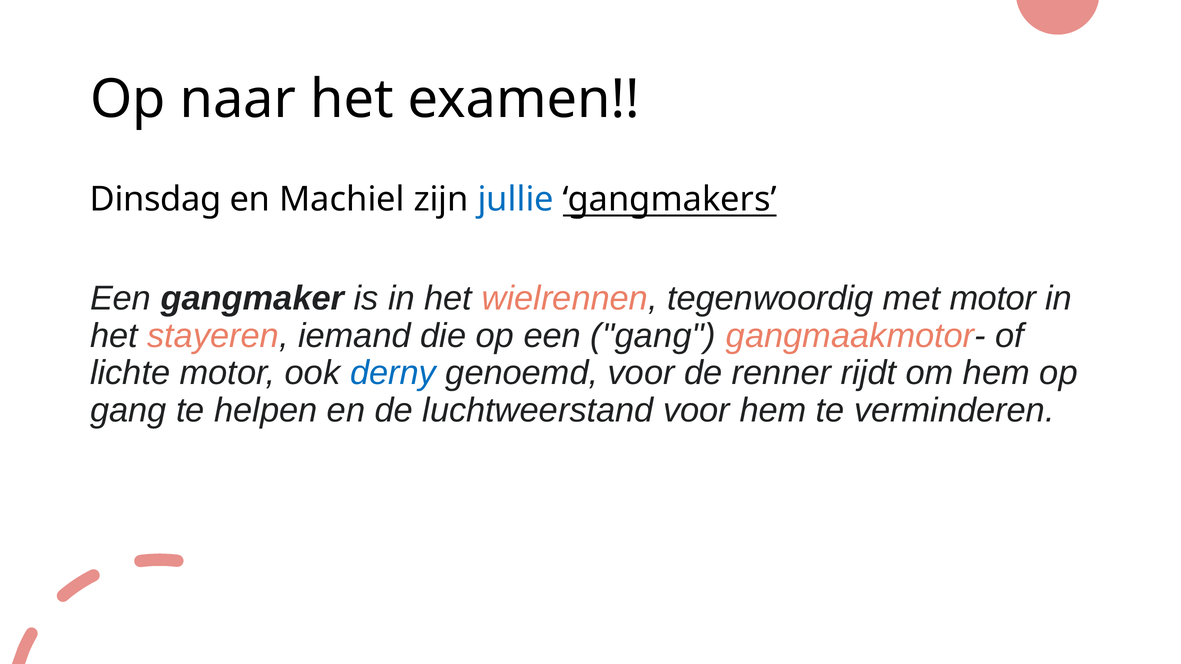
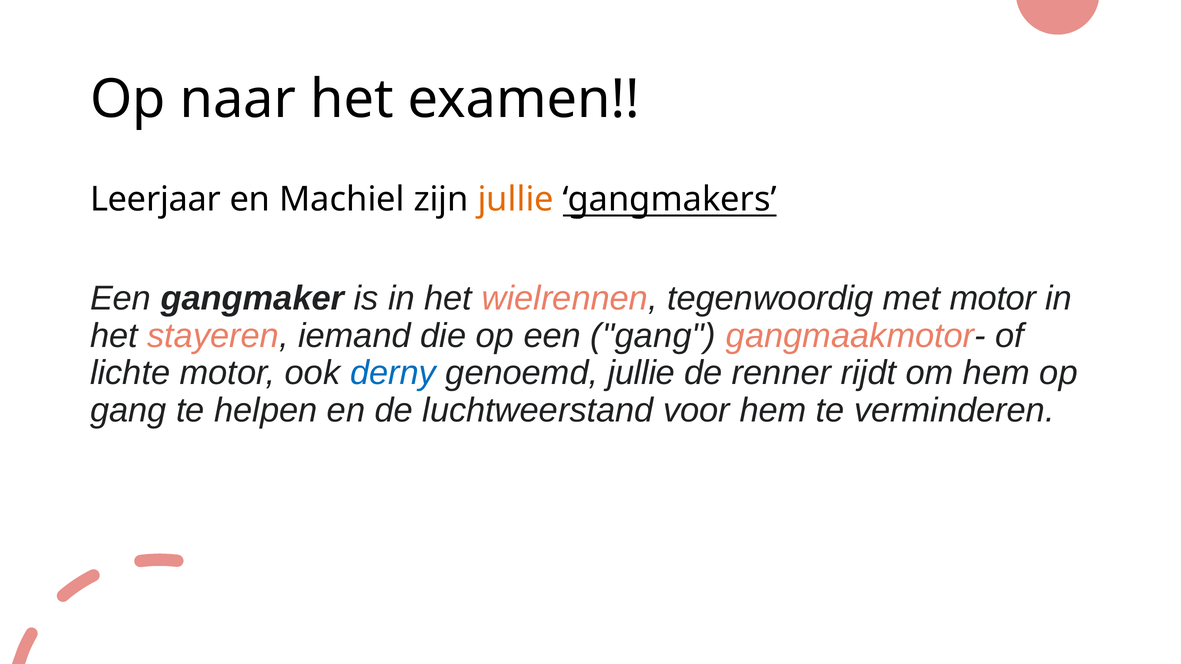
Dinsdag: Dinsdag -> Leerjaar (156, 200)
jullie colour: blue -> orange (516, 200)
genoemd voor: voor -> jullie (641, 373)
